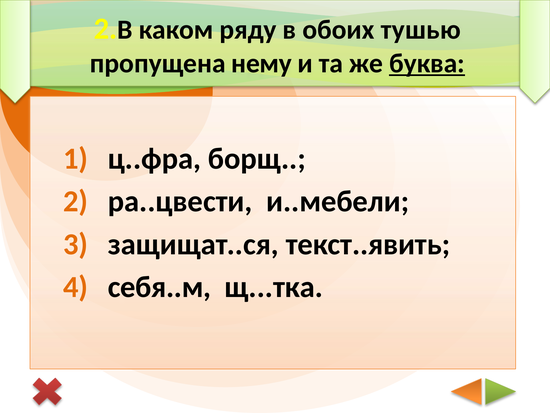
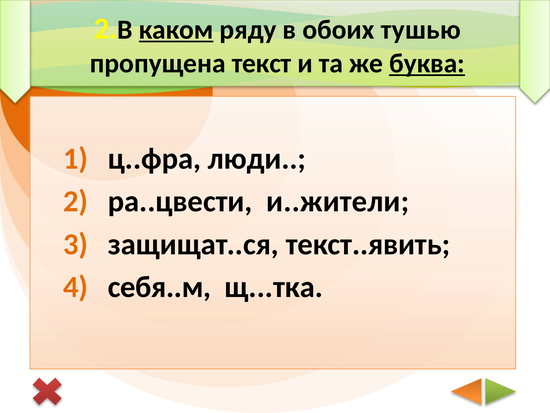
каком underline: none -> present (176, 30)
нему: нему -> текст (262, 63)
борщ: борщ -> люди (257, 159)
и..мебели: и..мебели -> и..жители (338, 201)
